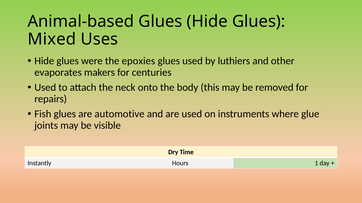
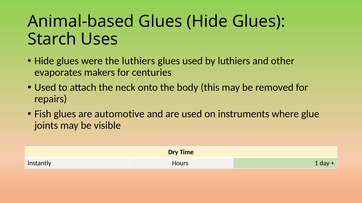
Mixed: Mixed -> Starch (52, 39)
the epoxies: epoxies -> luthiers (138, 61)
